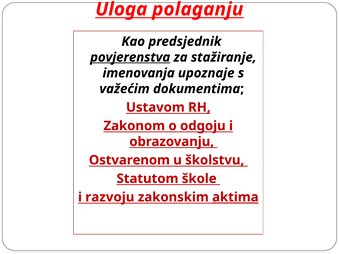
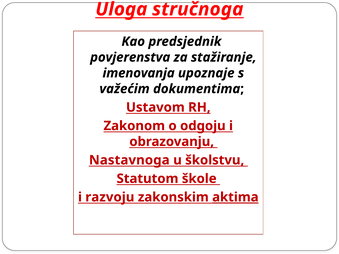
polaganju: polaganju -> stručnoga (198, 9)
povjerenstva underline: present -> none (130, 57)
Ostvarenom: Ostvarenom -> Nastavnoga (129, 160)
